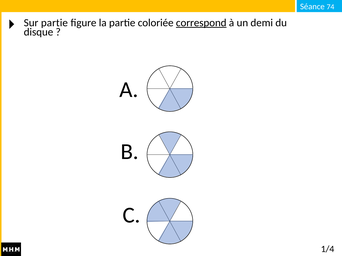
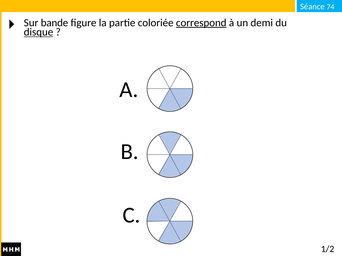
Sur partie: partie -> bande (55, 23)
disque underline: none -> present (38, 32)
1/4: 1/4 -> 1/2 (328, 250)
